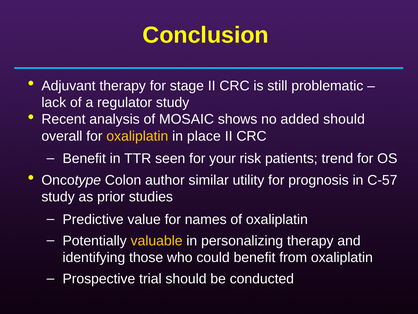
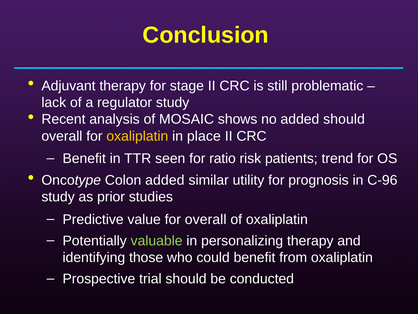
your: your -> ratio (223, 158)
Colon author: author -> added (165, 180)
C-57: C-57 -> C-96 (382, 180)
for names: names -> overall (206, 219)
valuable colour: yellow -> light green (157, 240)
